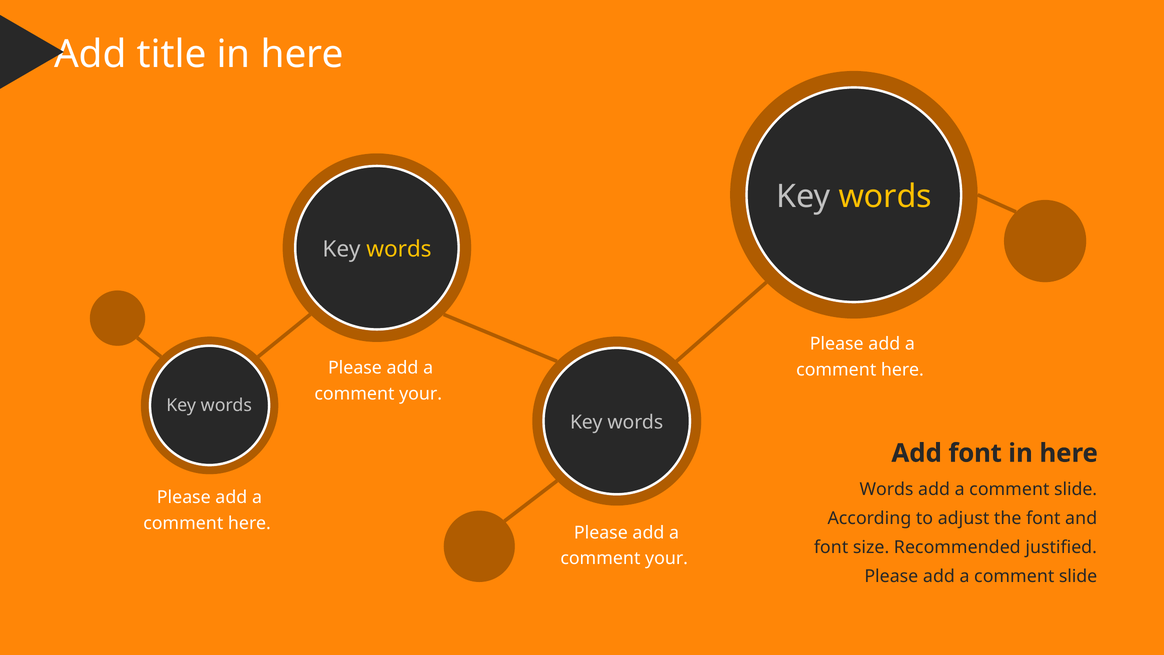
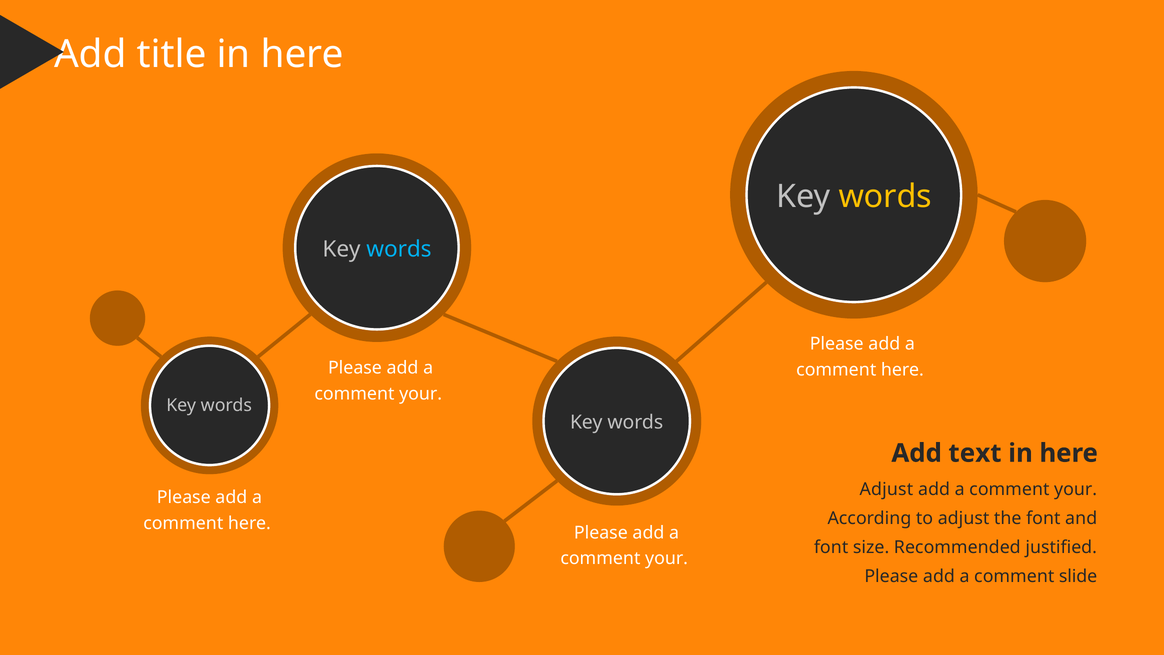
words colour: yellow -> light blue (399, 249)
Add font: font -> text (975, 453)
Words: Words -> Adjust (886, 489)
slide: slide -> your (1076, 489)
